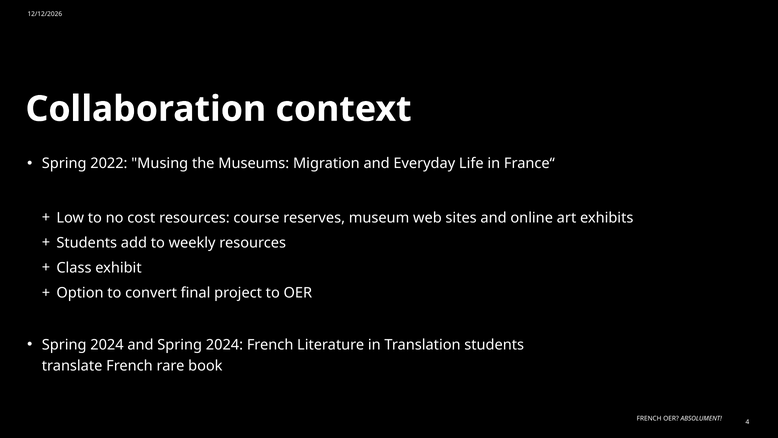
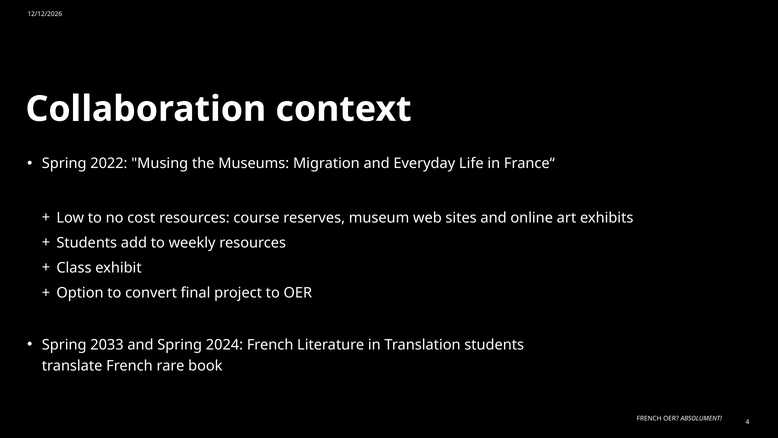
2024: 2024 -> 2033 (107, 344)
